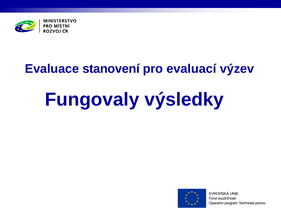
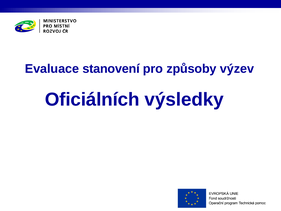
evaluací: evaluací -> způsoby (191, 69)
Fungovaly: Fungovaly -> Oficiálních (92, 99)
